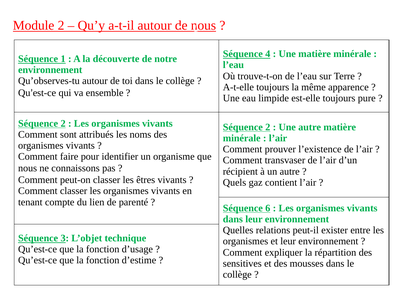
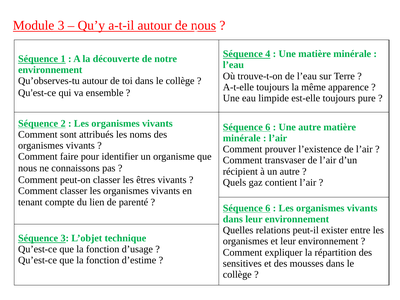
Module 2: 2 -> 3 (61, 25)
2: 2 -> 6 (268, 127)
